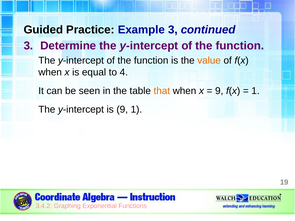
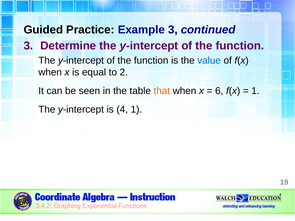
value colour: orange -> blue (209, 60)
4: 4 -> 2 (124, 72)
9: 9 -> 6 (219, 91)
is 9: 9 -> 4 (122, 110)
